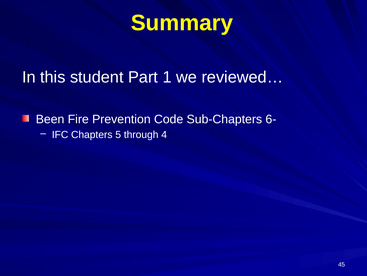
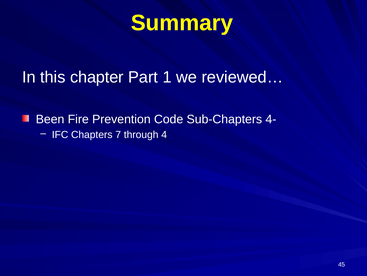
student: student -> chapter (97, 77)
6-: 6- -> 4- (271, 119)
5: 5 -> 7 (118, 134)
